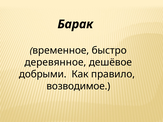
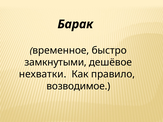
деревянное: деревянное -> замкнутыми (56, 62)
добрыми: добрыми -> нехватки (43, 74)
